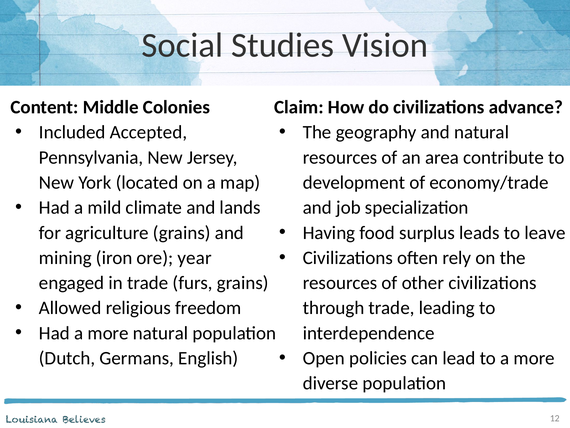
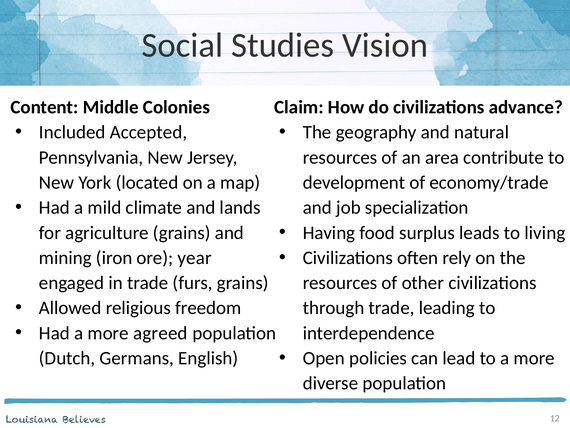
leave: leave -> living (545, 232)
more natural: natural -> agreed (160, 333)
